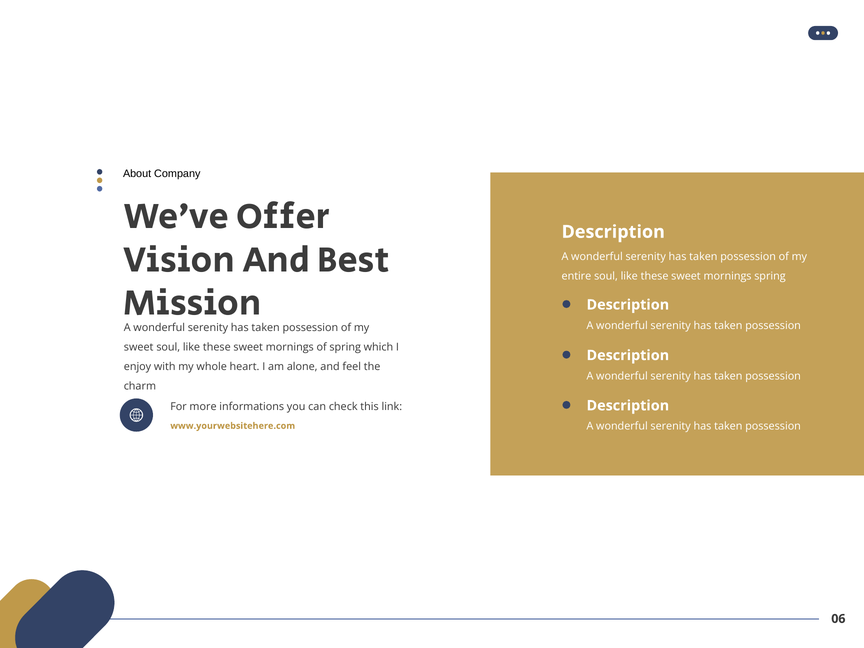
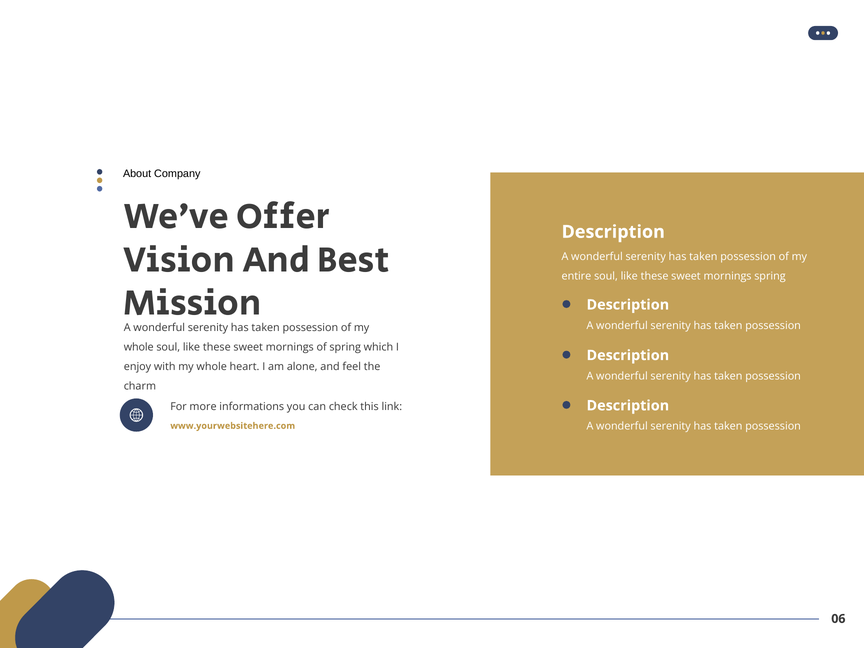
sweet: sweet -> whole (139, 347)
